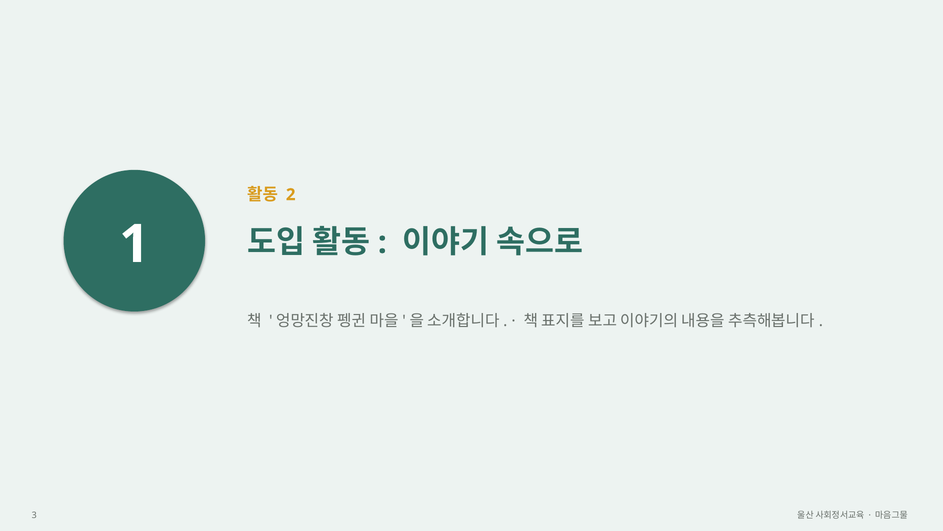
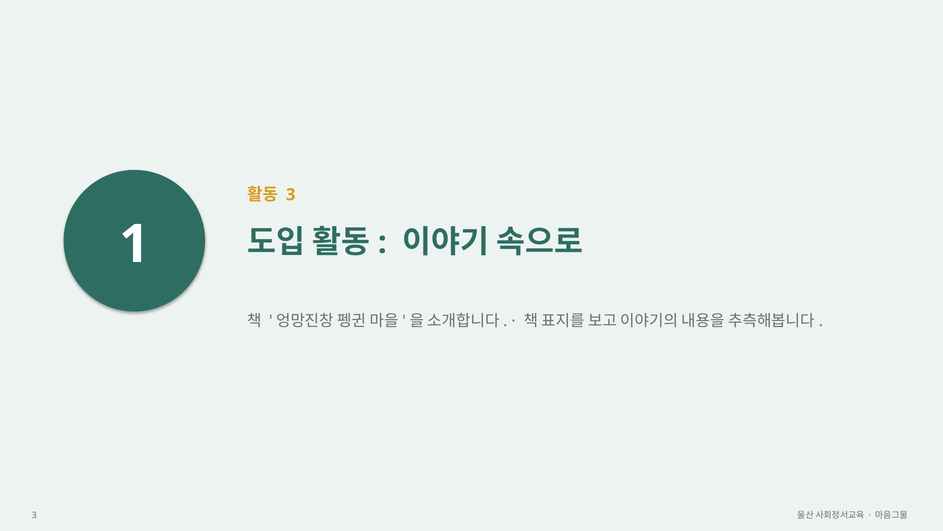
2: 2 -> 3 (291, 194)
